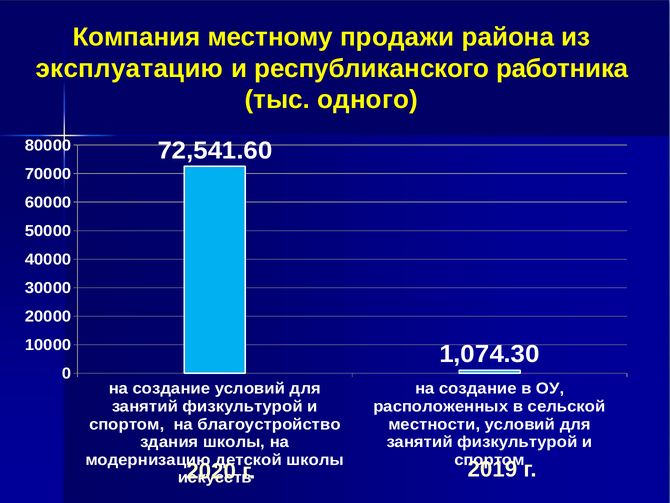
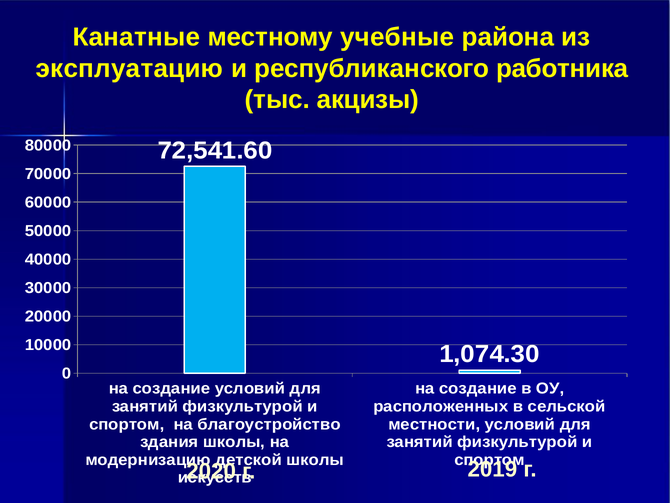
Компания: Компания -> Канатные (136, 37)
продажи: продажи -> учебные (397, 37)
одного: одного -> акцизы (368, 100)
